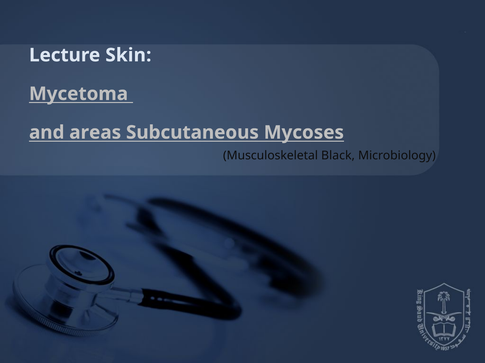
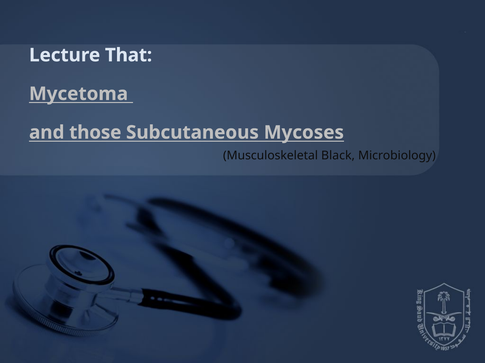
Skin: Skin -> That (129, 55)
areas: areas -> those (95, 133)
